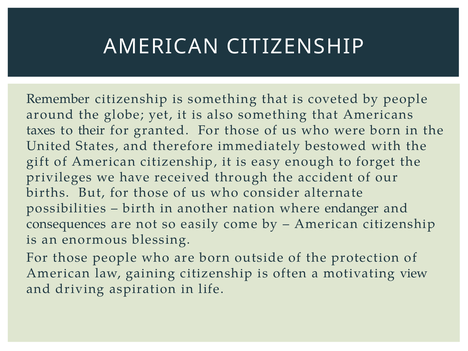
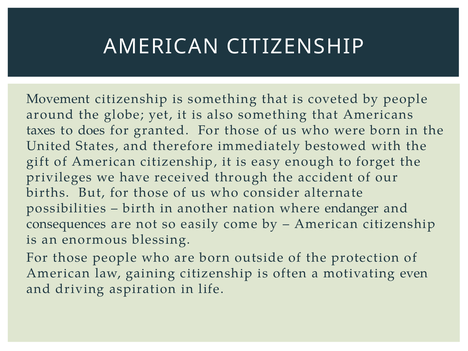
Remember: Remember -> Movement (58, 99)
their: their -> does (91, 130)
view: view -> even (414, 273)
